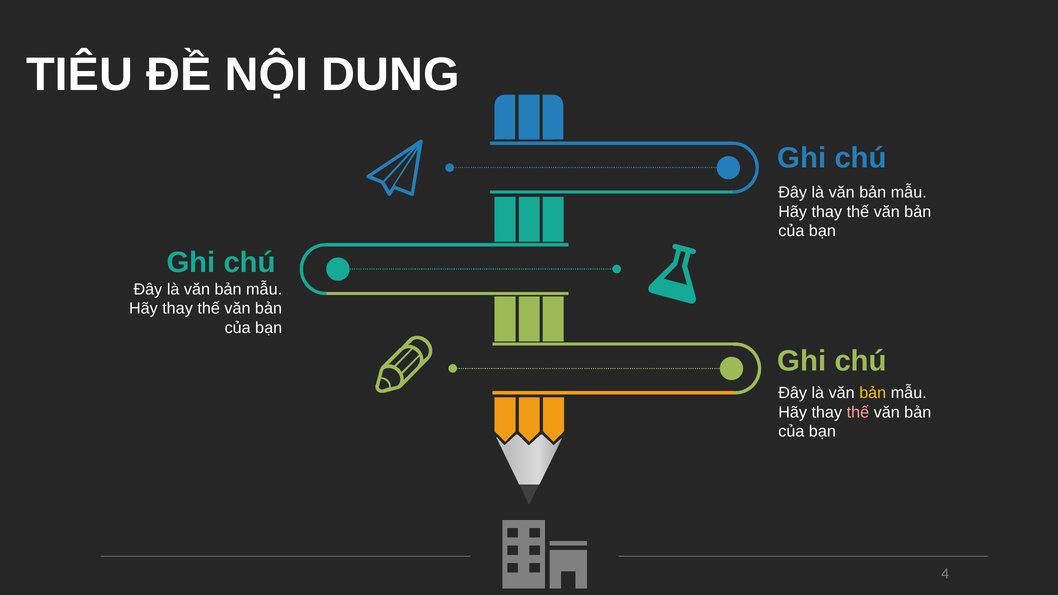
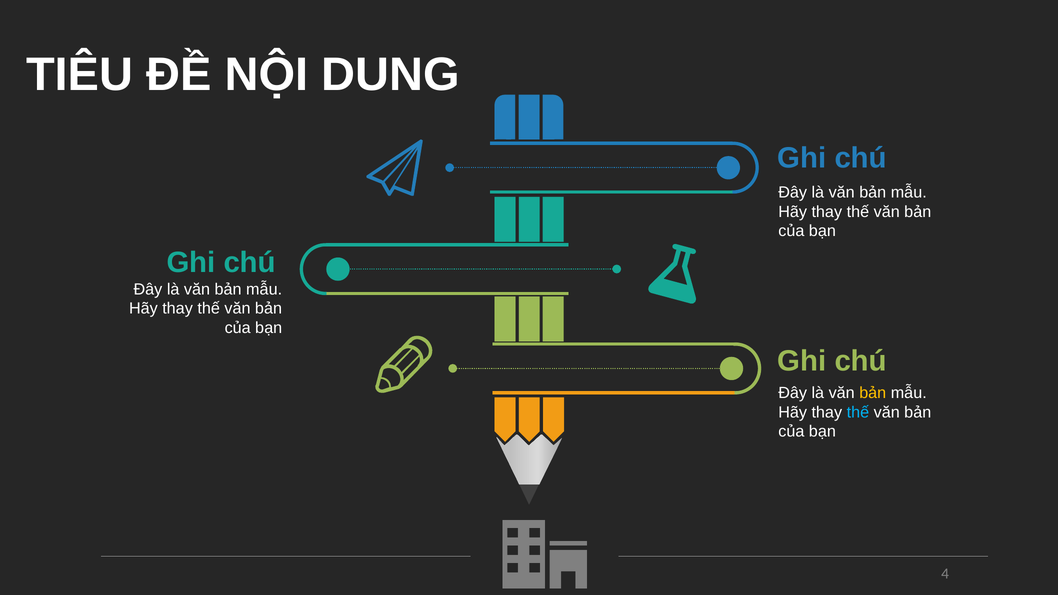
thế colour: pink -> light blue (858, 412)
